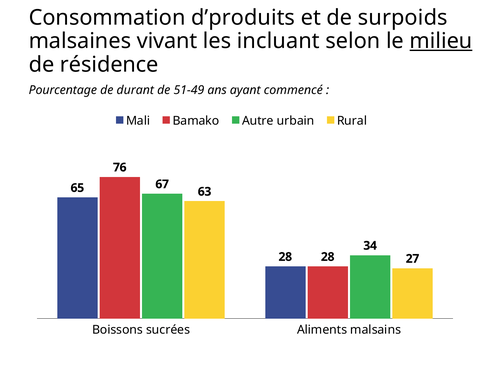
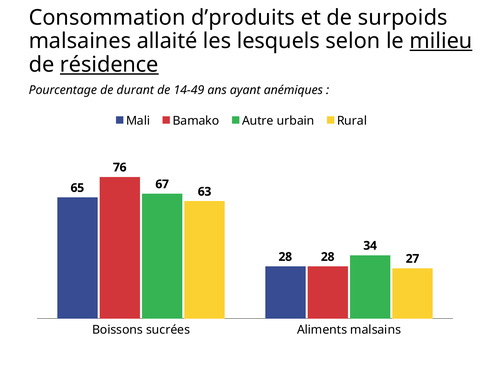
vivant: vivant -> allaité (167, 41)
incluant: incluant -> lesquels (278, 41)
résidence underline: none -> present (109, 65)
51-49: 51-49 -> 14-49 (189, 90)
commencé: commencé -> anémiques (293, 90)
